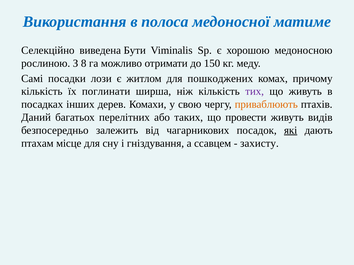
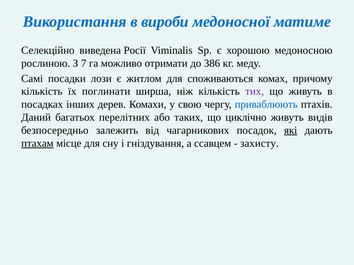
полоса: полоса -> вироби (165, 22)
Бути: Бути -> Росії (135, 51)
8: 8 -> 7 (84, 63)
150: 150 -> 386 (212, 63)
пошкоджених: пошкоджених -> споживаються (220, 79)
приваблюють colour: orange -> blue (266, 105)
провести: провести -> циклічно (246, 118)
птахам underline: none -> present (37, 143)
